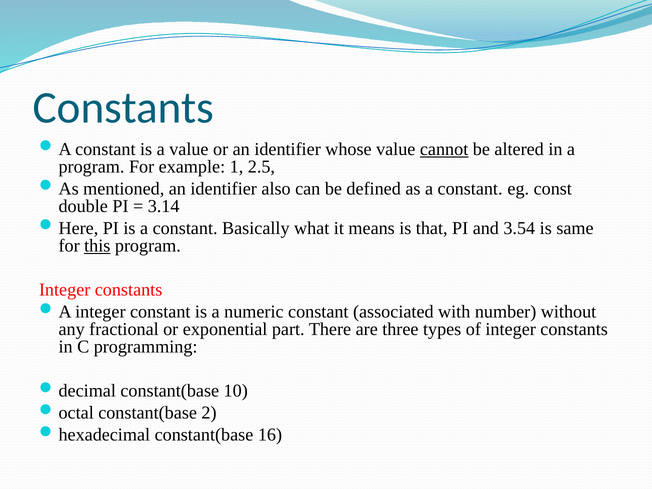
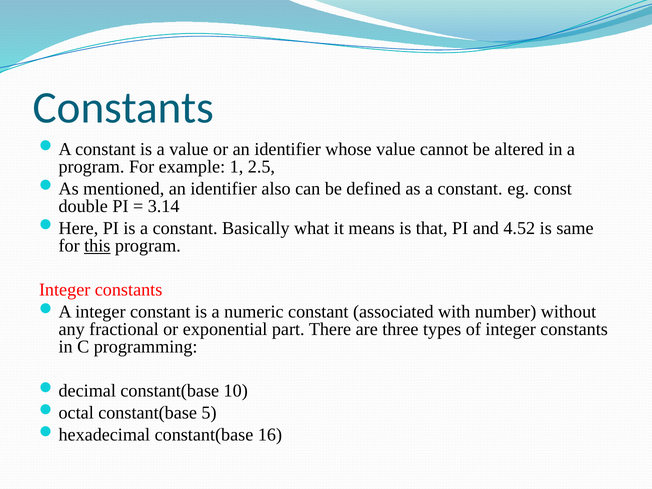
cannot underline: present -> none (444, 149)
3.54: 3.54 -> 4.52 (519, 228)
2: 2 -> 5 (209, 413)
